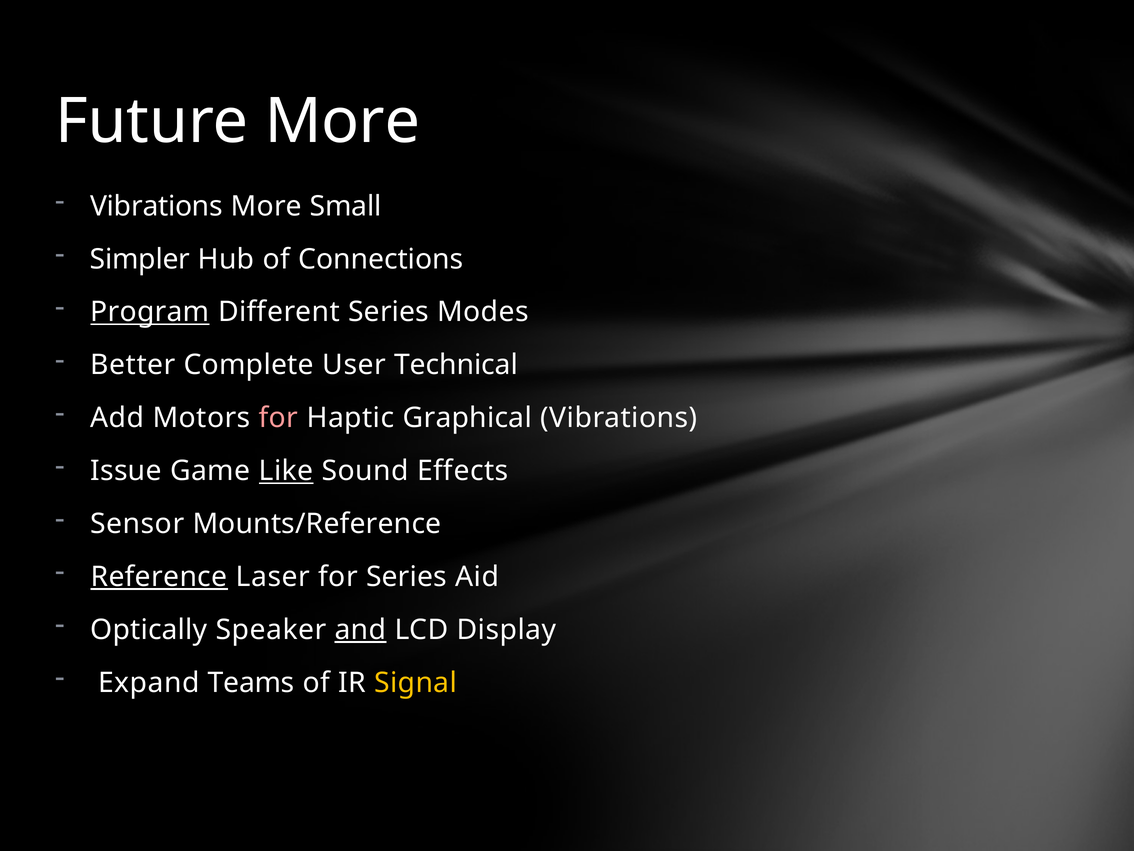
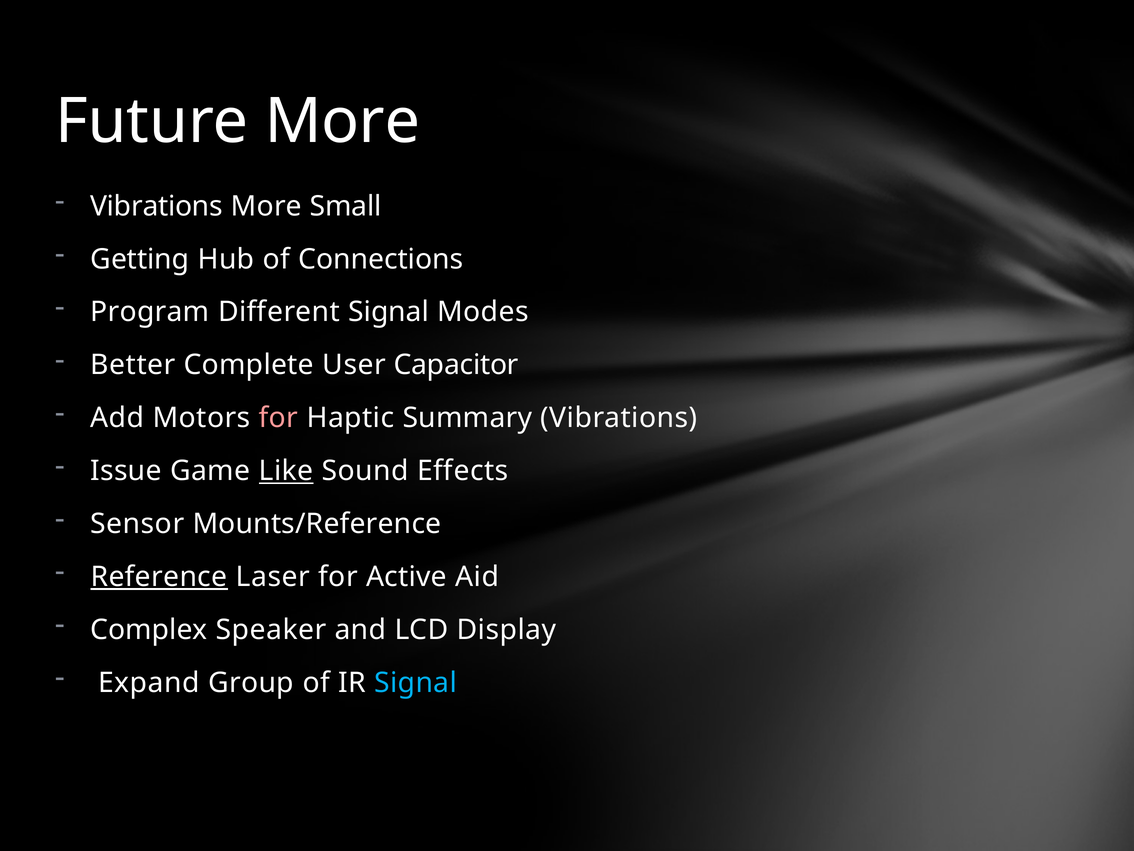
Simpler: Simpler -> Getting (140, 259)
Program underline: present -> none (150, 312)
Different Series: Series -> Signal (389, 312)
Technical: Technical -> Capacitor (456, 365)
Graphical: Graphical -> Summary (467, 418)
for Series: Series -> Active (406, 576)
Optically: Optically -> Complex (149, 629)
and underline: present -> none (360, 629)
Teams: Teams -> Group (251, 682)
Signal colour: yellow -> light blue (416, 682)
